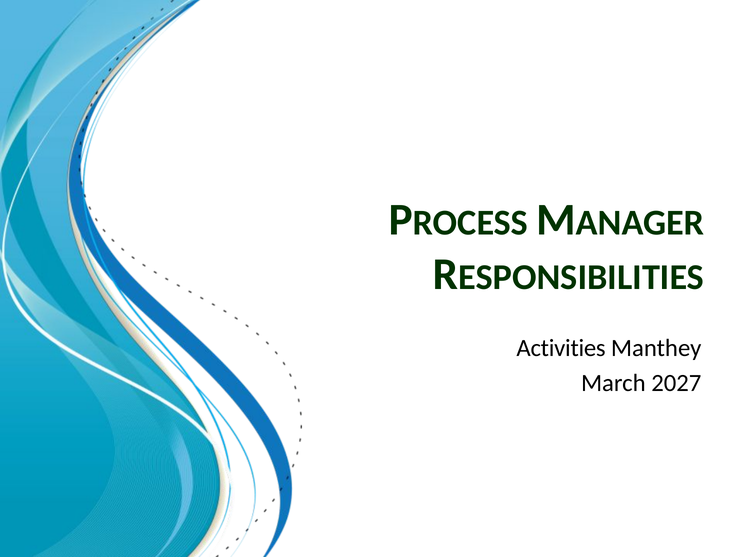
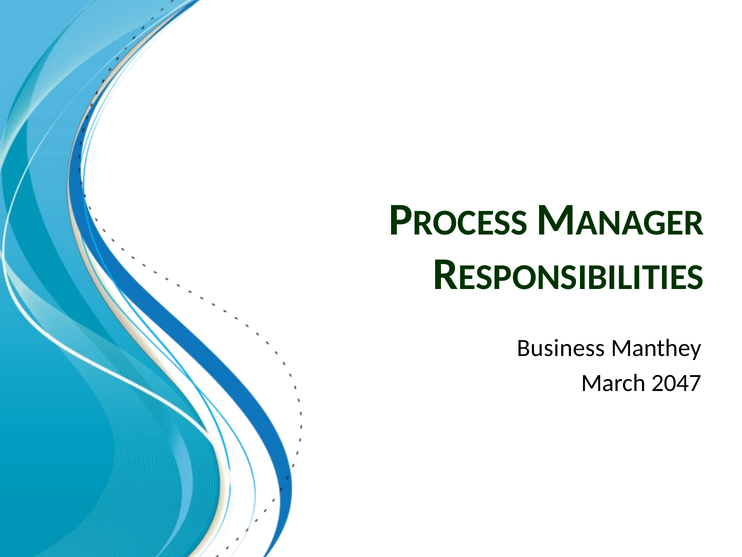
Activities: Activities -> Business (561, 348)
2027: 2027 -> 2047 (676, 383)
